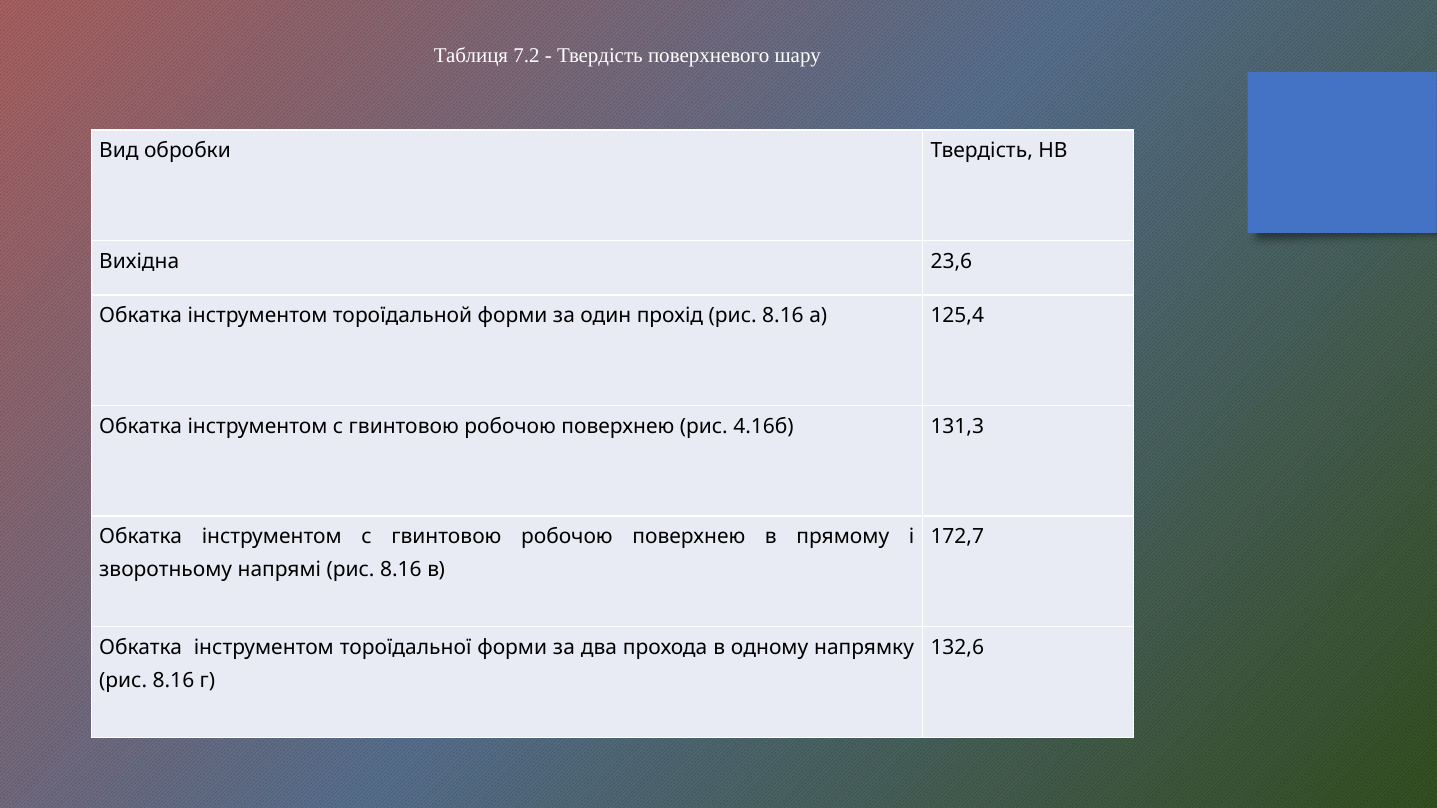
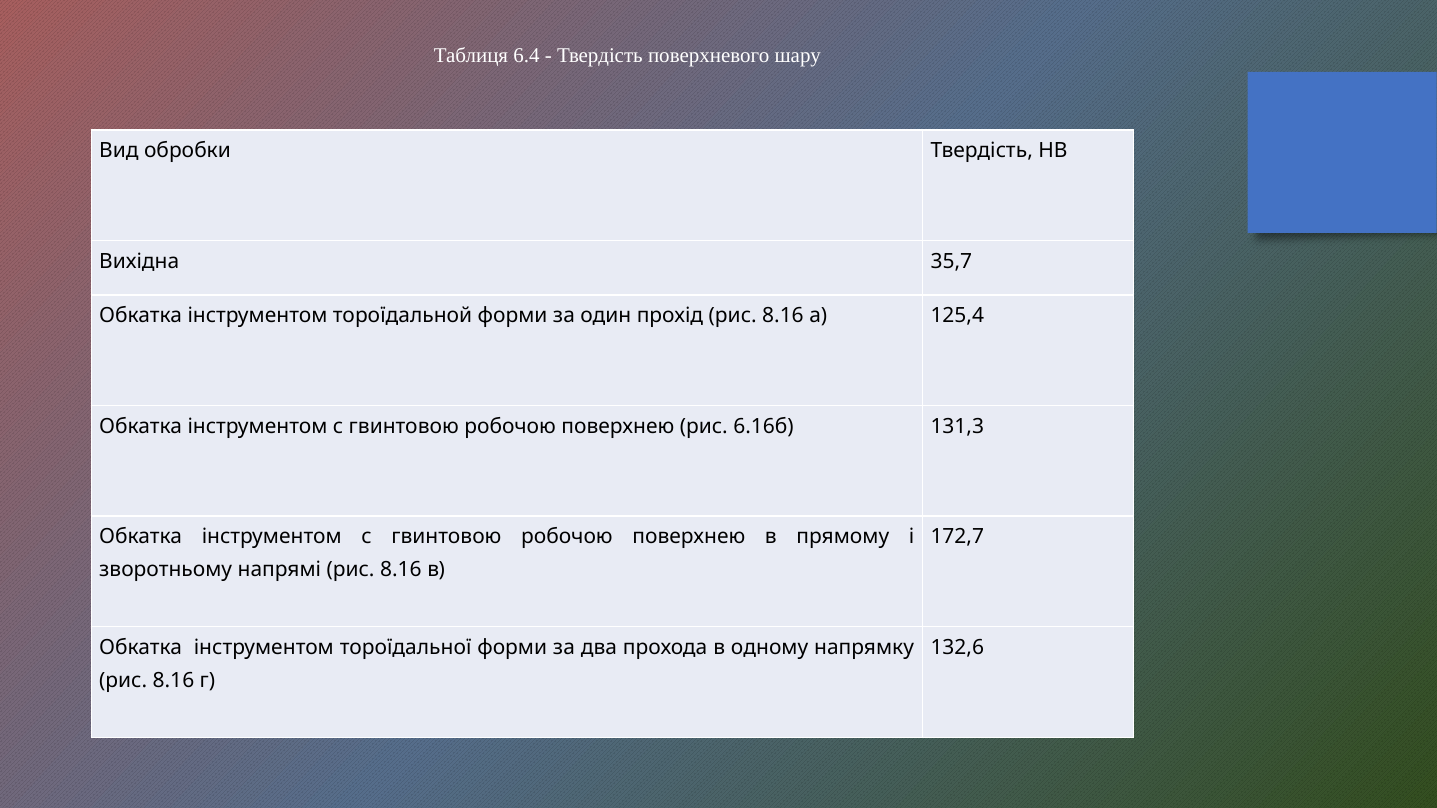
7.2: 7.2 -> 6.4 (526, 56)
23,6: 23,6 -> 35,7 (951, 261)
4.16б: 4.16б -> 6.16б (763, 426)
